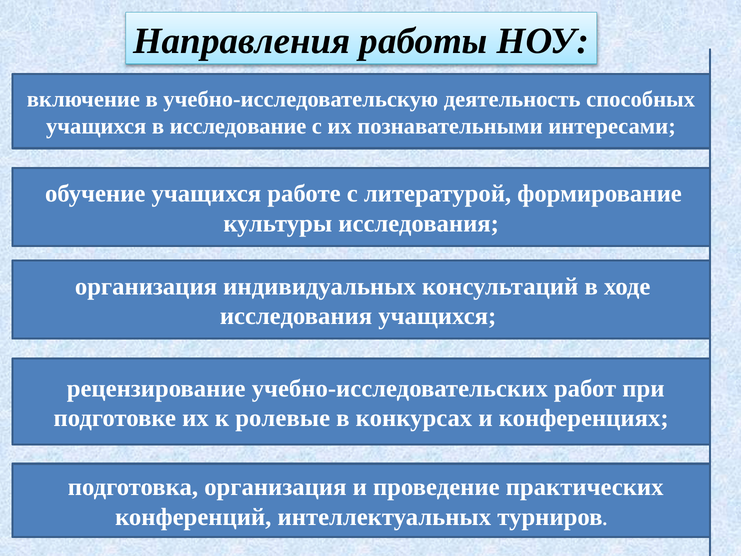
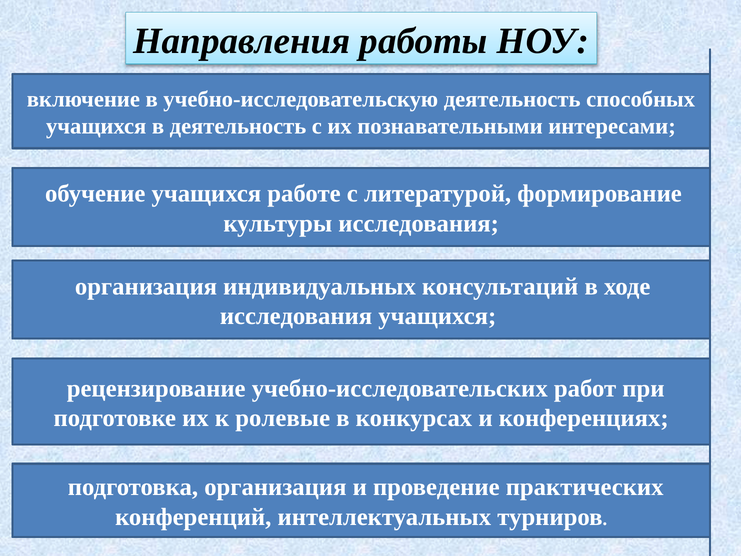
в исследование: исследование -> деятельность (238, 126)
